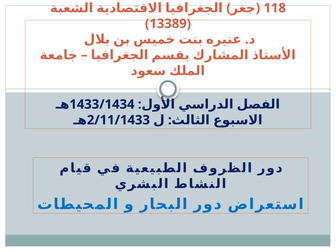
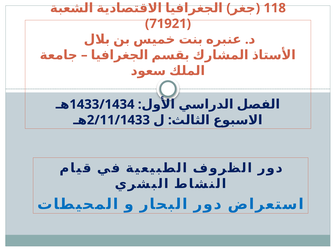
13389: 13389 -> 71921 (168, 24)
